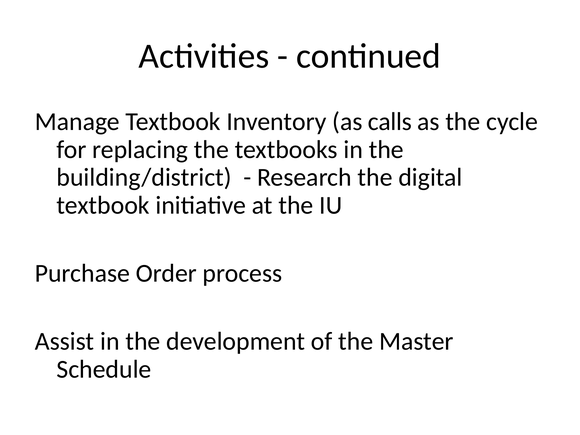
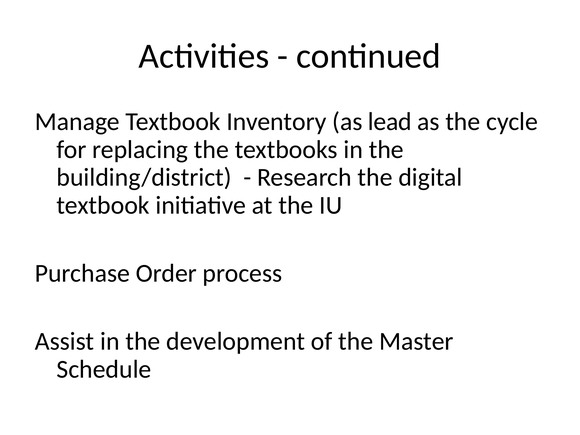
calls: calls -> lead (390, 122)
